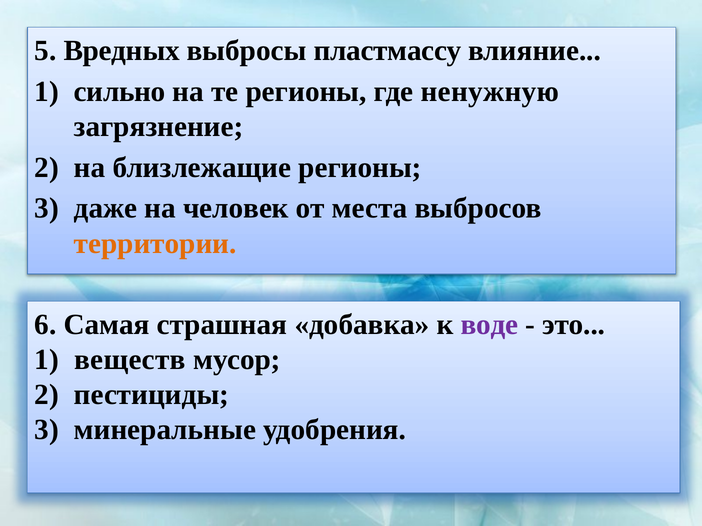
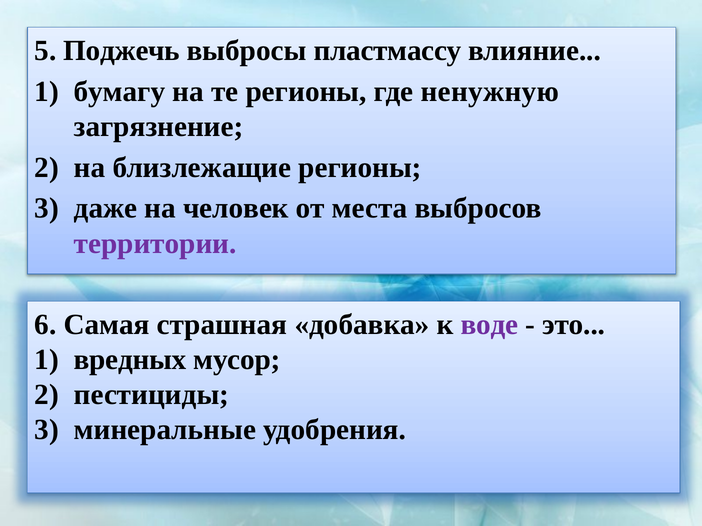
Вредных: Вредных -> Поджечь (122, 51)
сильно: сильно -> бумагу (120, 91)
территории colour: orange -> purple (155, 244)
веществ: веществ -> вредных (130, 360)
